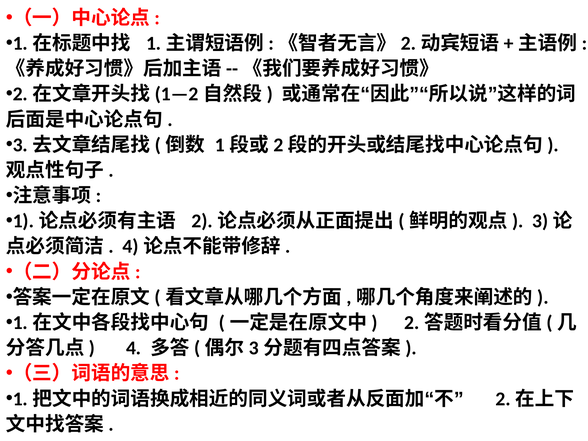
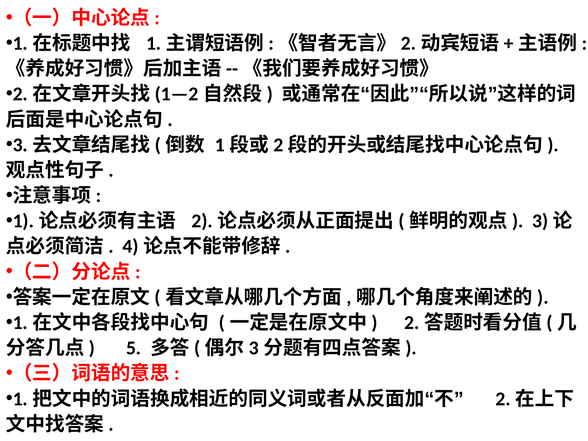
4: 4 -> 5 (134, 348)
